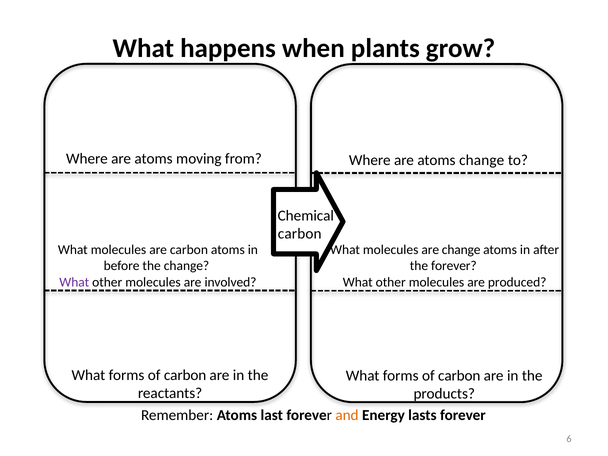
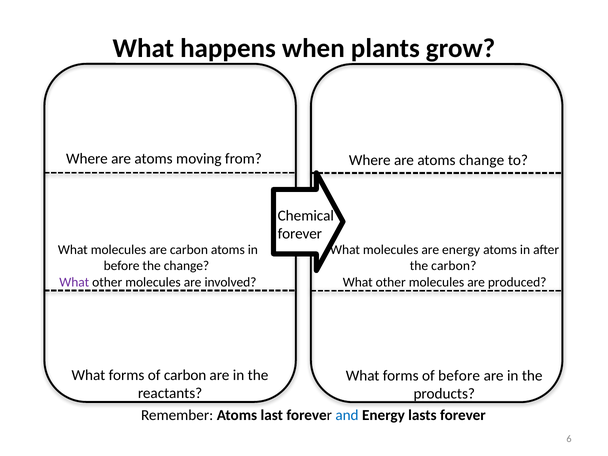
carbon: carbon -> forever (300, 234)
are change: change -> energy (461, 250)
the forever: forever -> carbon (454, 266)
carbon: carbon -> before (459, 376)
and colour: orange -> blue (347, 415)
